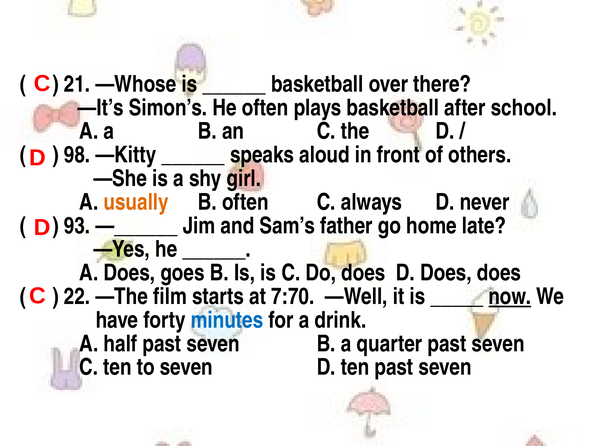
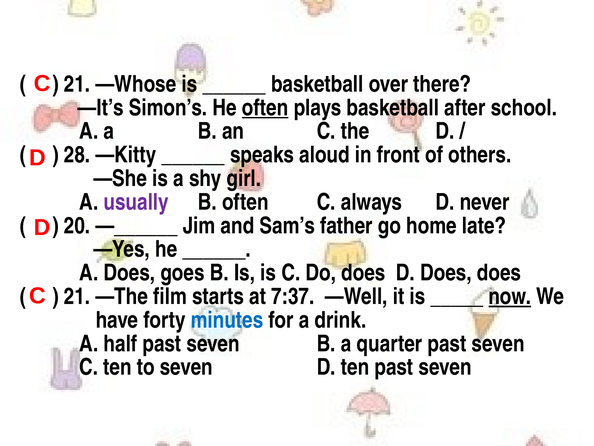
often underline: none -> present (265, 108)
98: 98 -> 28 (77, 155)
usually colour: orange -> purple (136, 202)
93: 93 -> 20 (77, 225)
22: 22 -> 21 (77, 296)
7:70: 7:70 -> 7:37 (293, 296)
